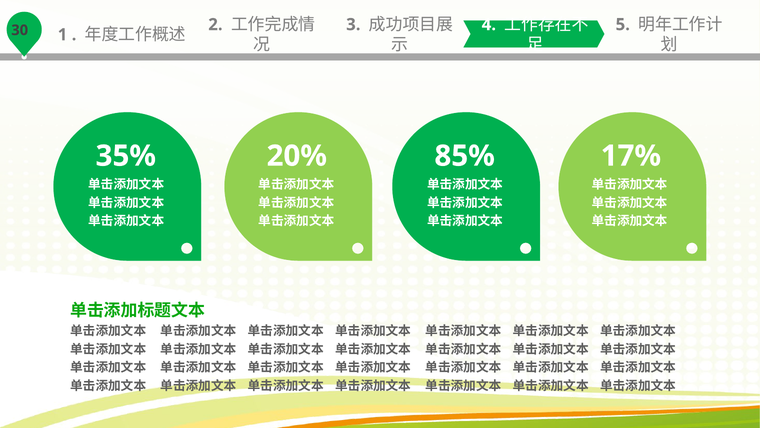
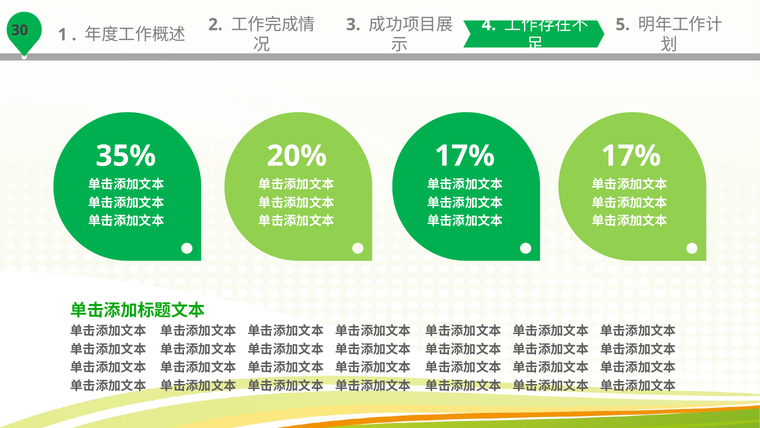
20% 85%: 85% -> 17% (465, 156)
